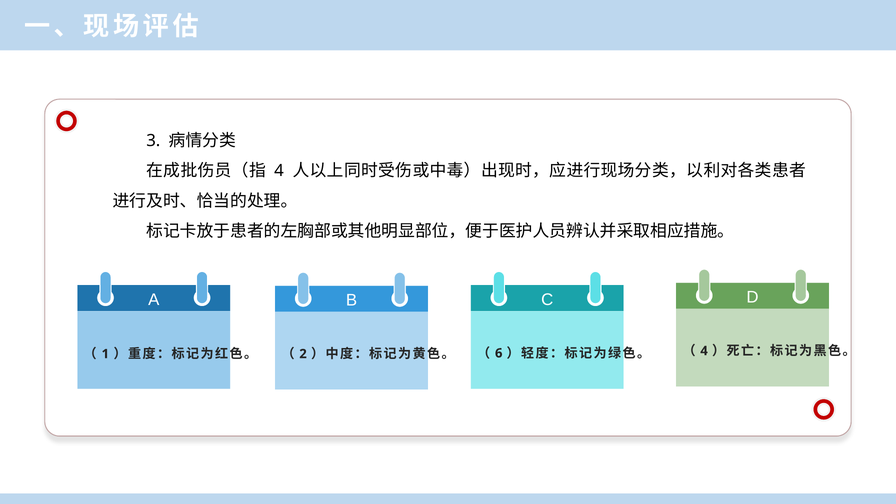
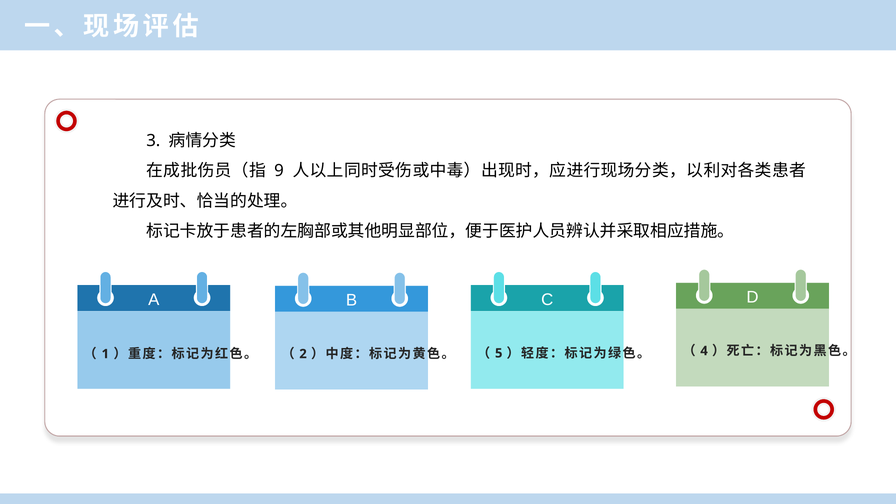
4: 4 -> 9 (279, 171)
6: 6 -> 5 (499, 353)
